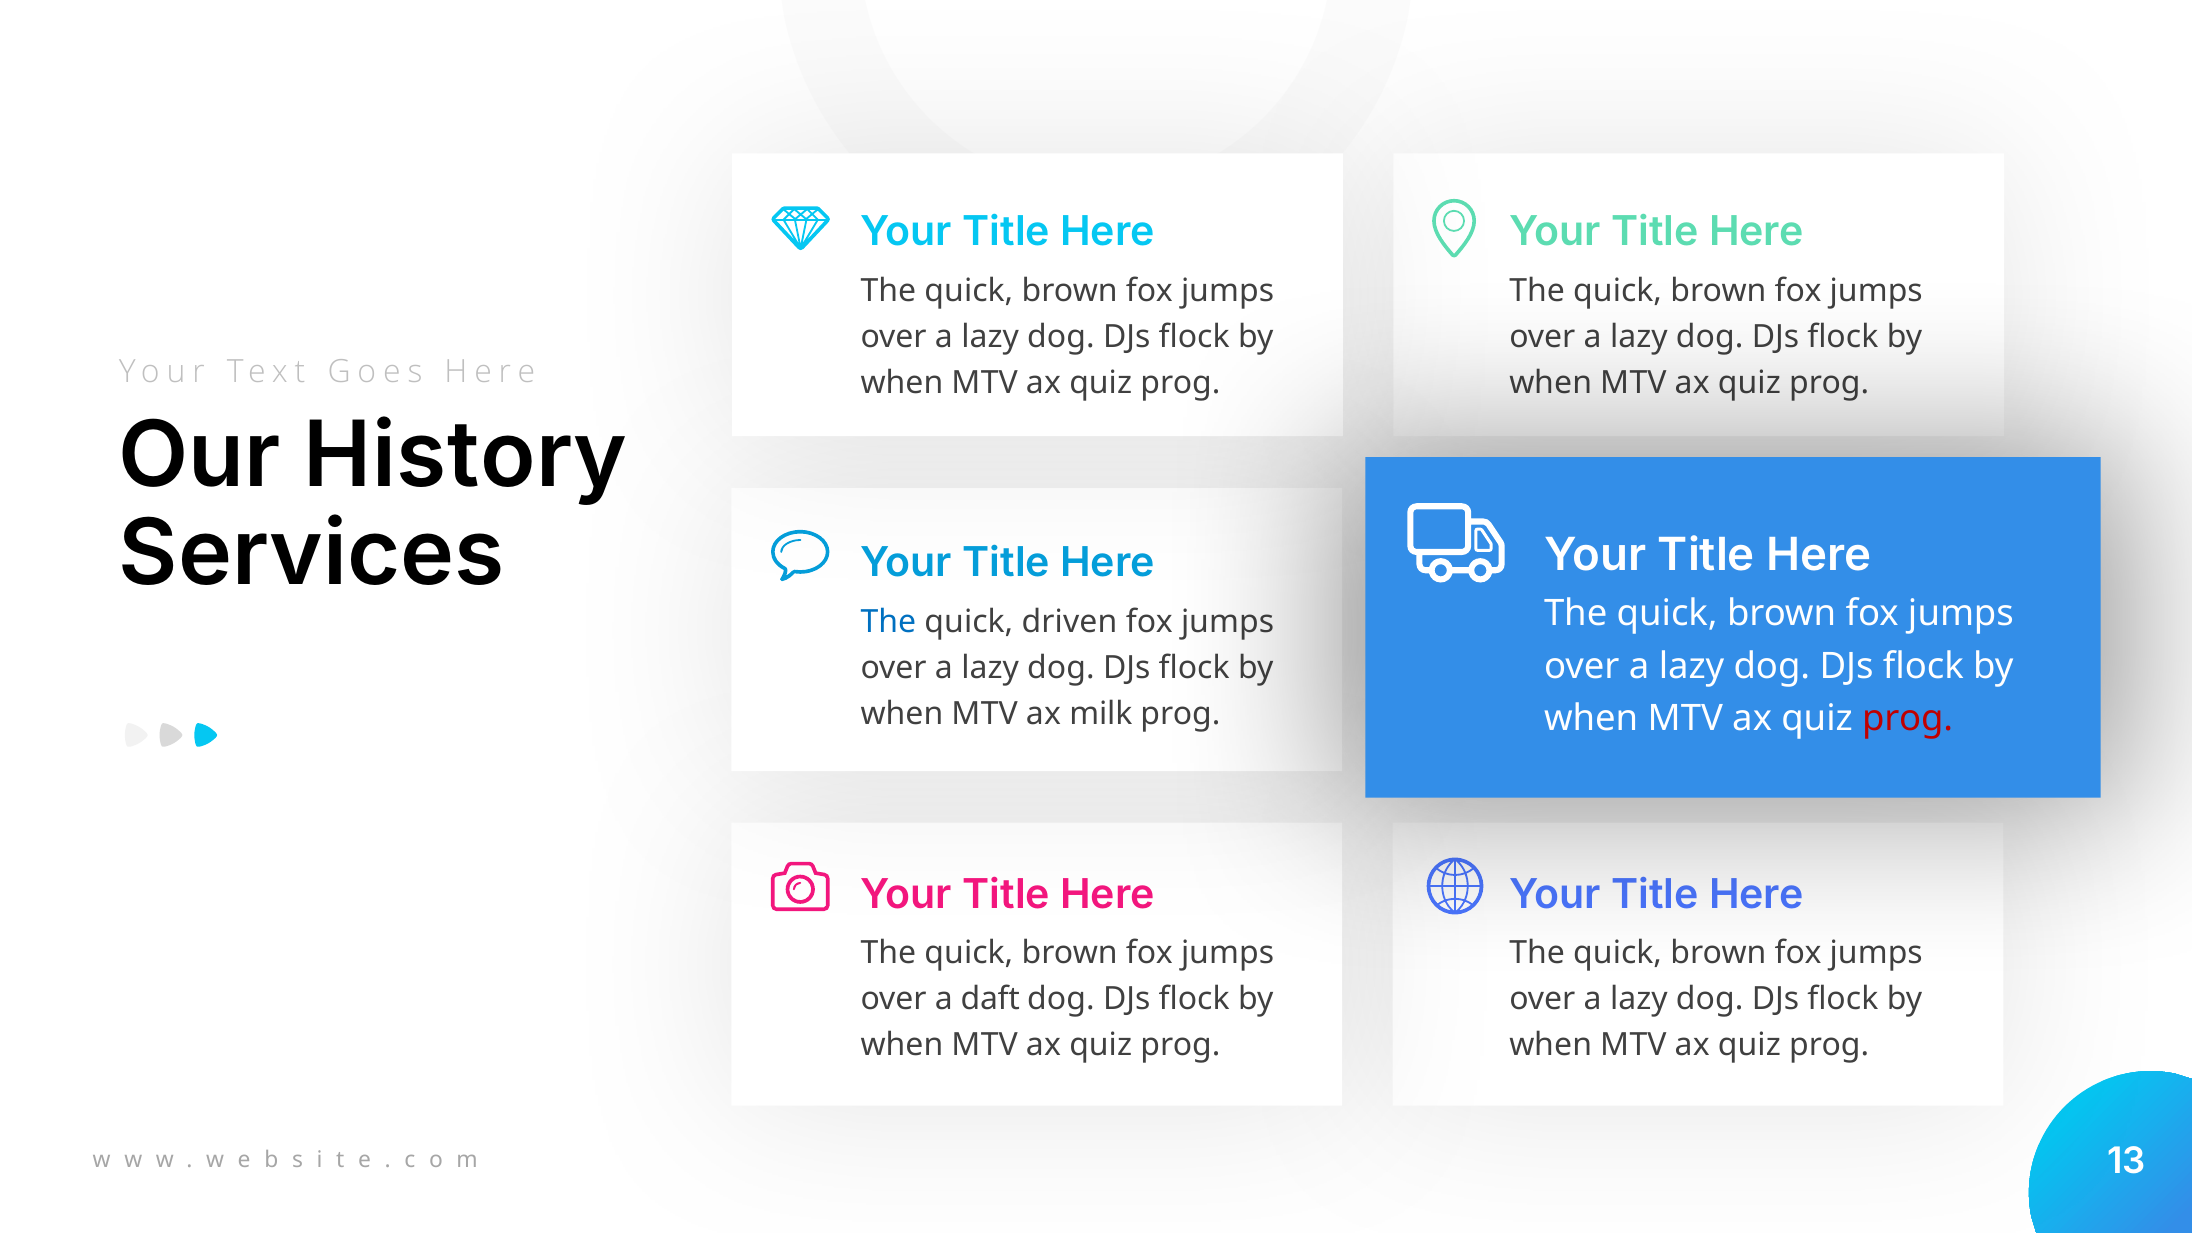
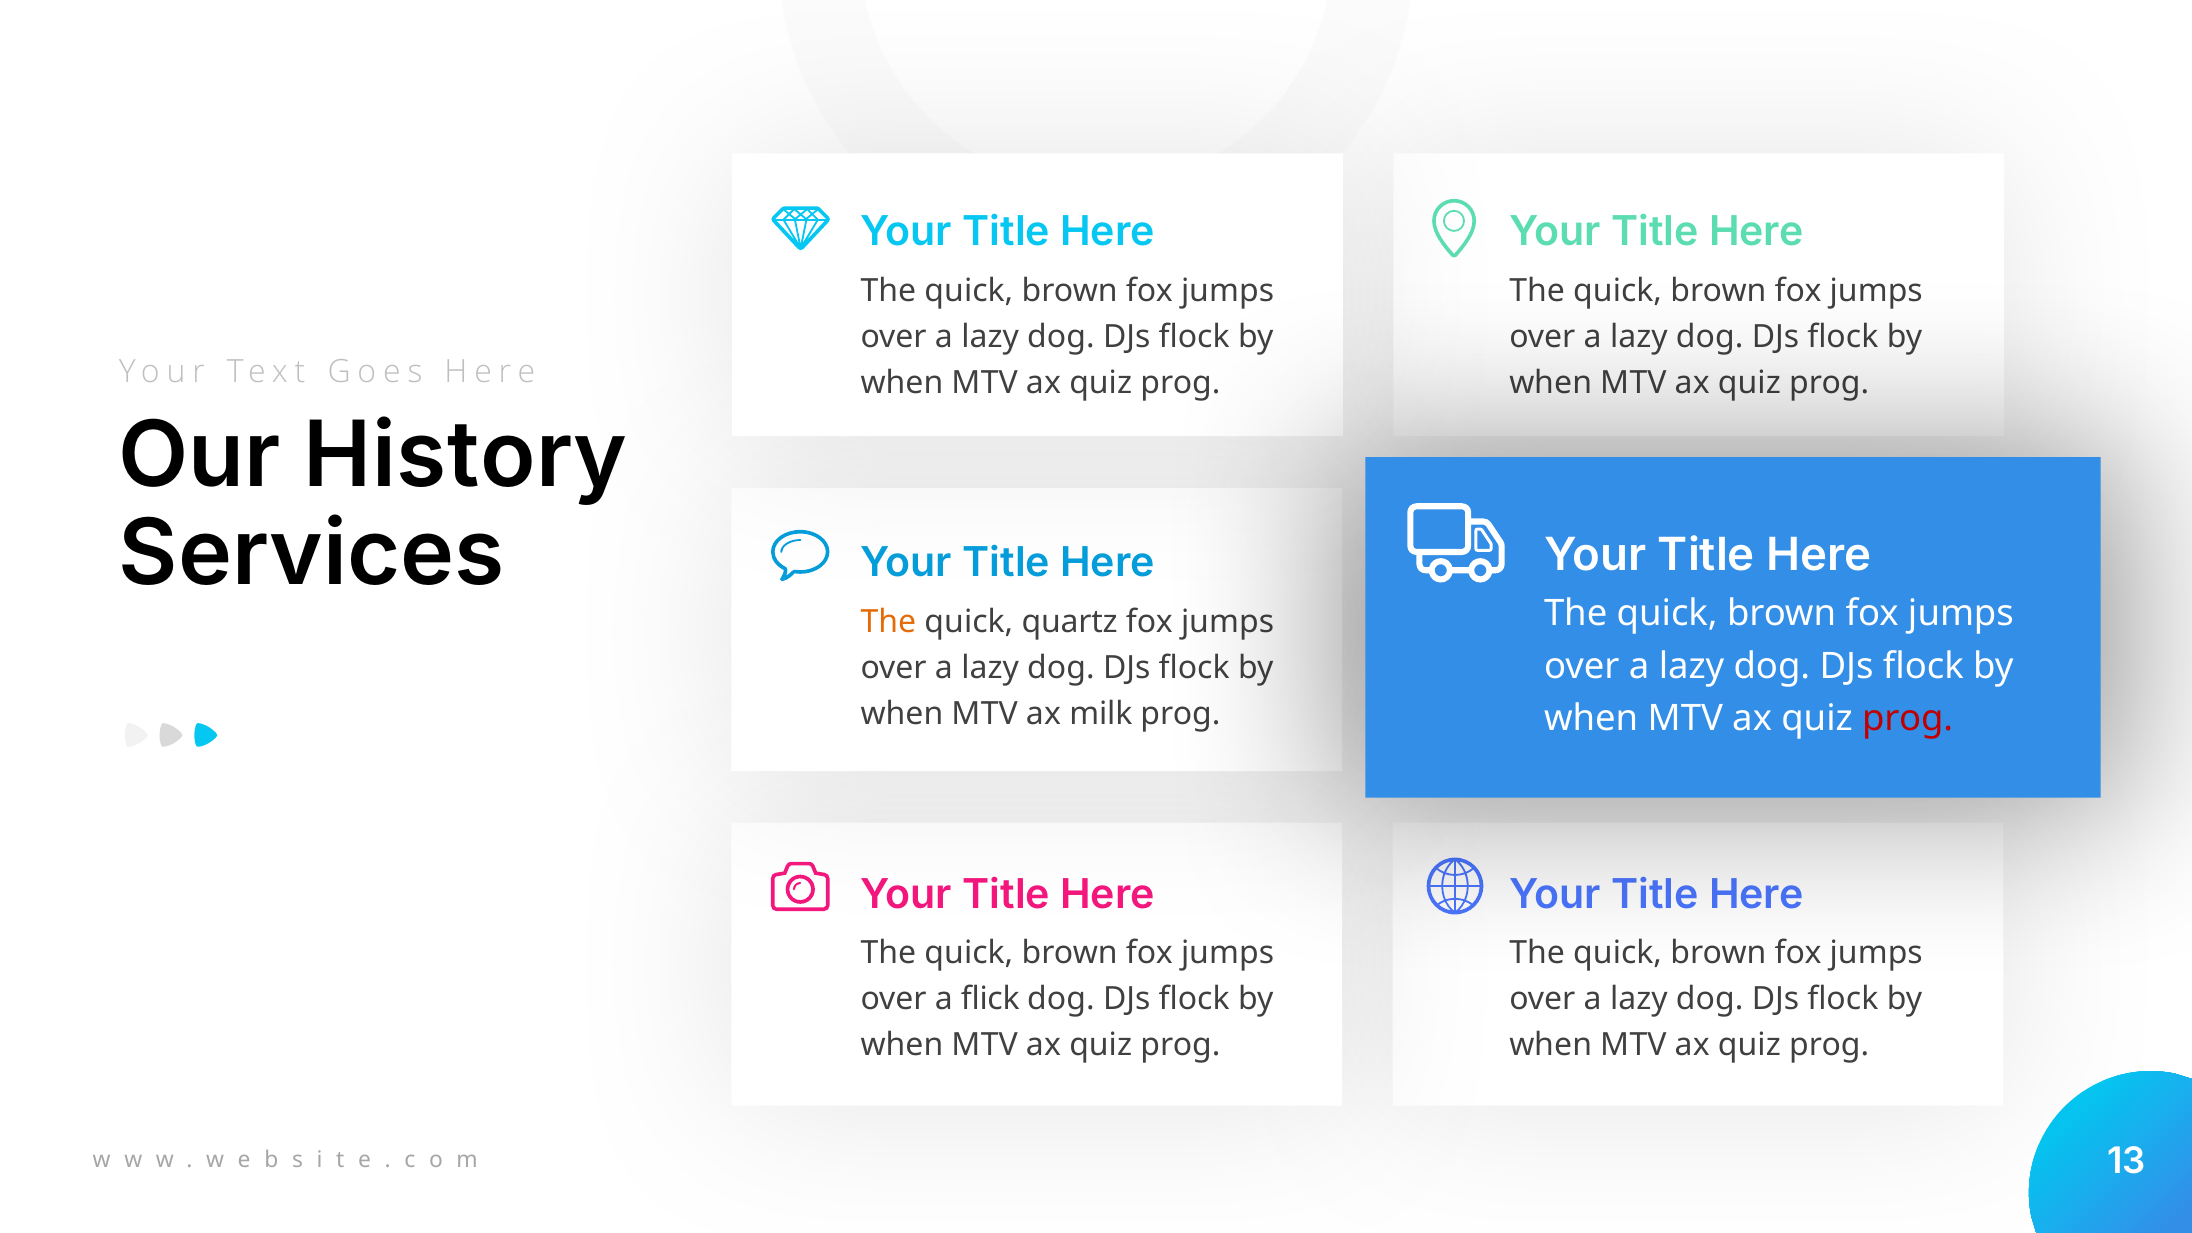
The colour: blue -> orange (888, 622)
driven: driven -> quartz (1070, 622)
daft: daft -> flick (990, 999)
